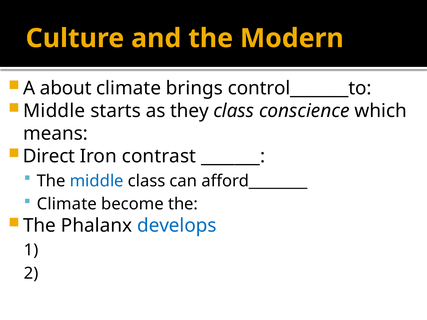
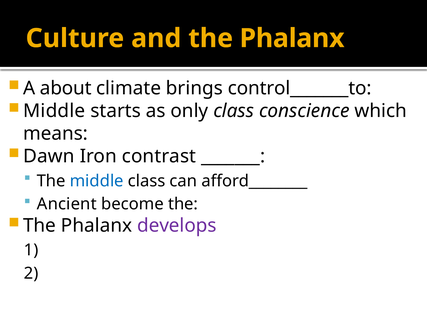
and the Modern: Modern -> Phalanx (292, 38)
they: they -> only (189, 111)
Direct: Direct -> Dawn (49, 156)
Climate: Climate -> Ancient (67, 204)
develops colour: blue -> purple (177, 226)
